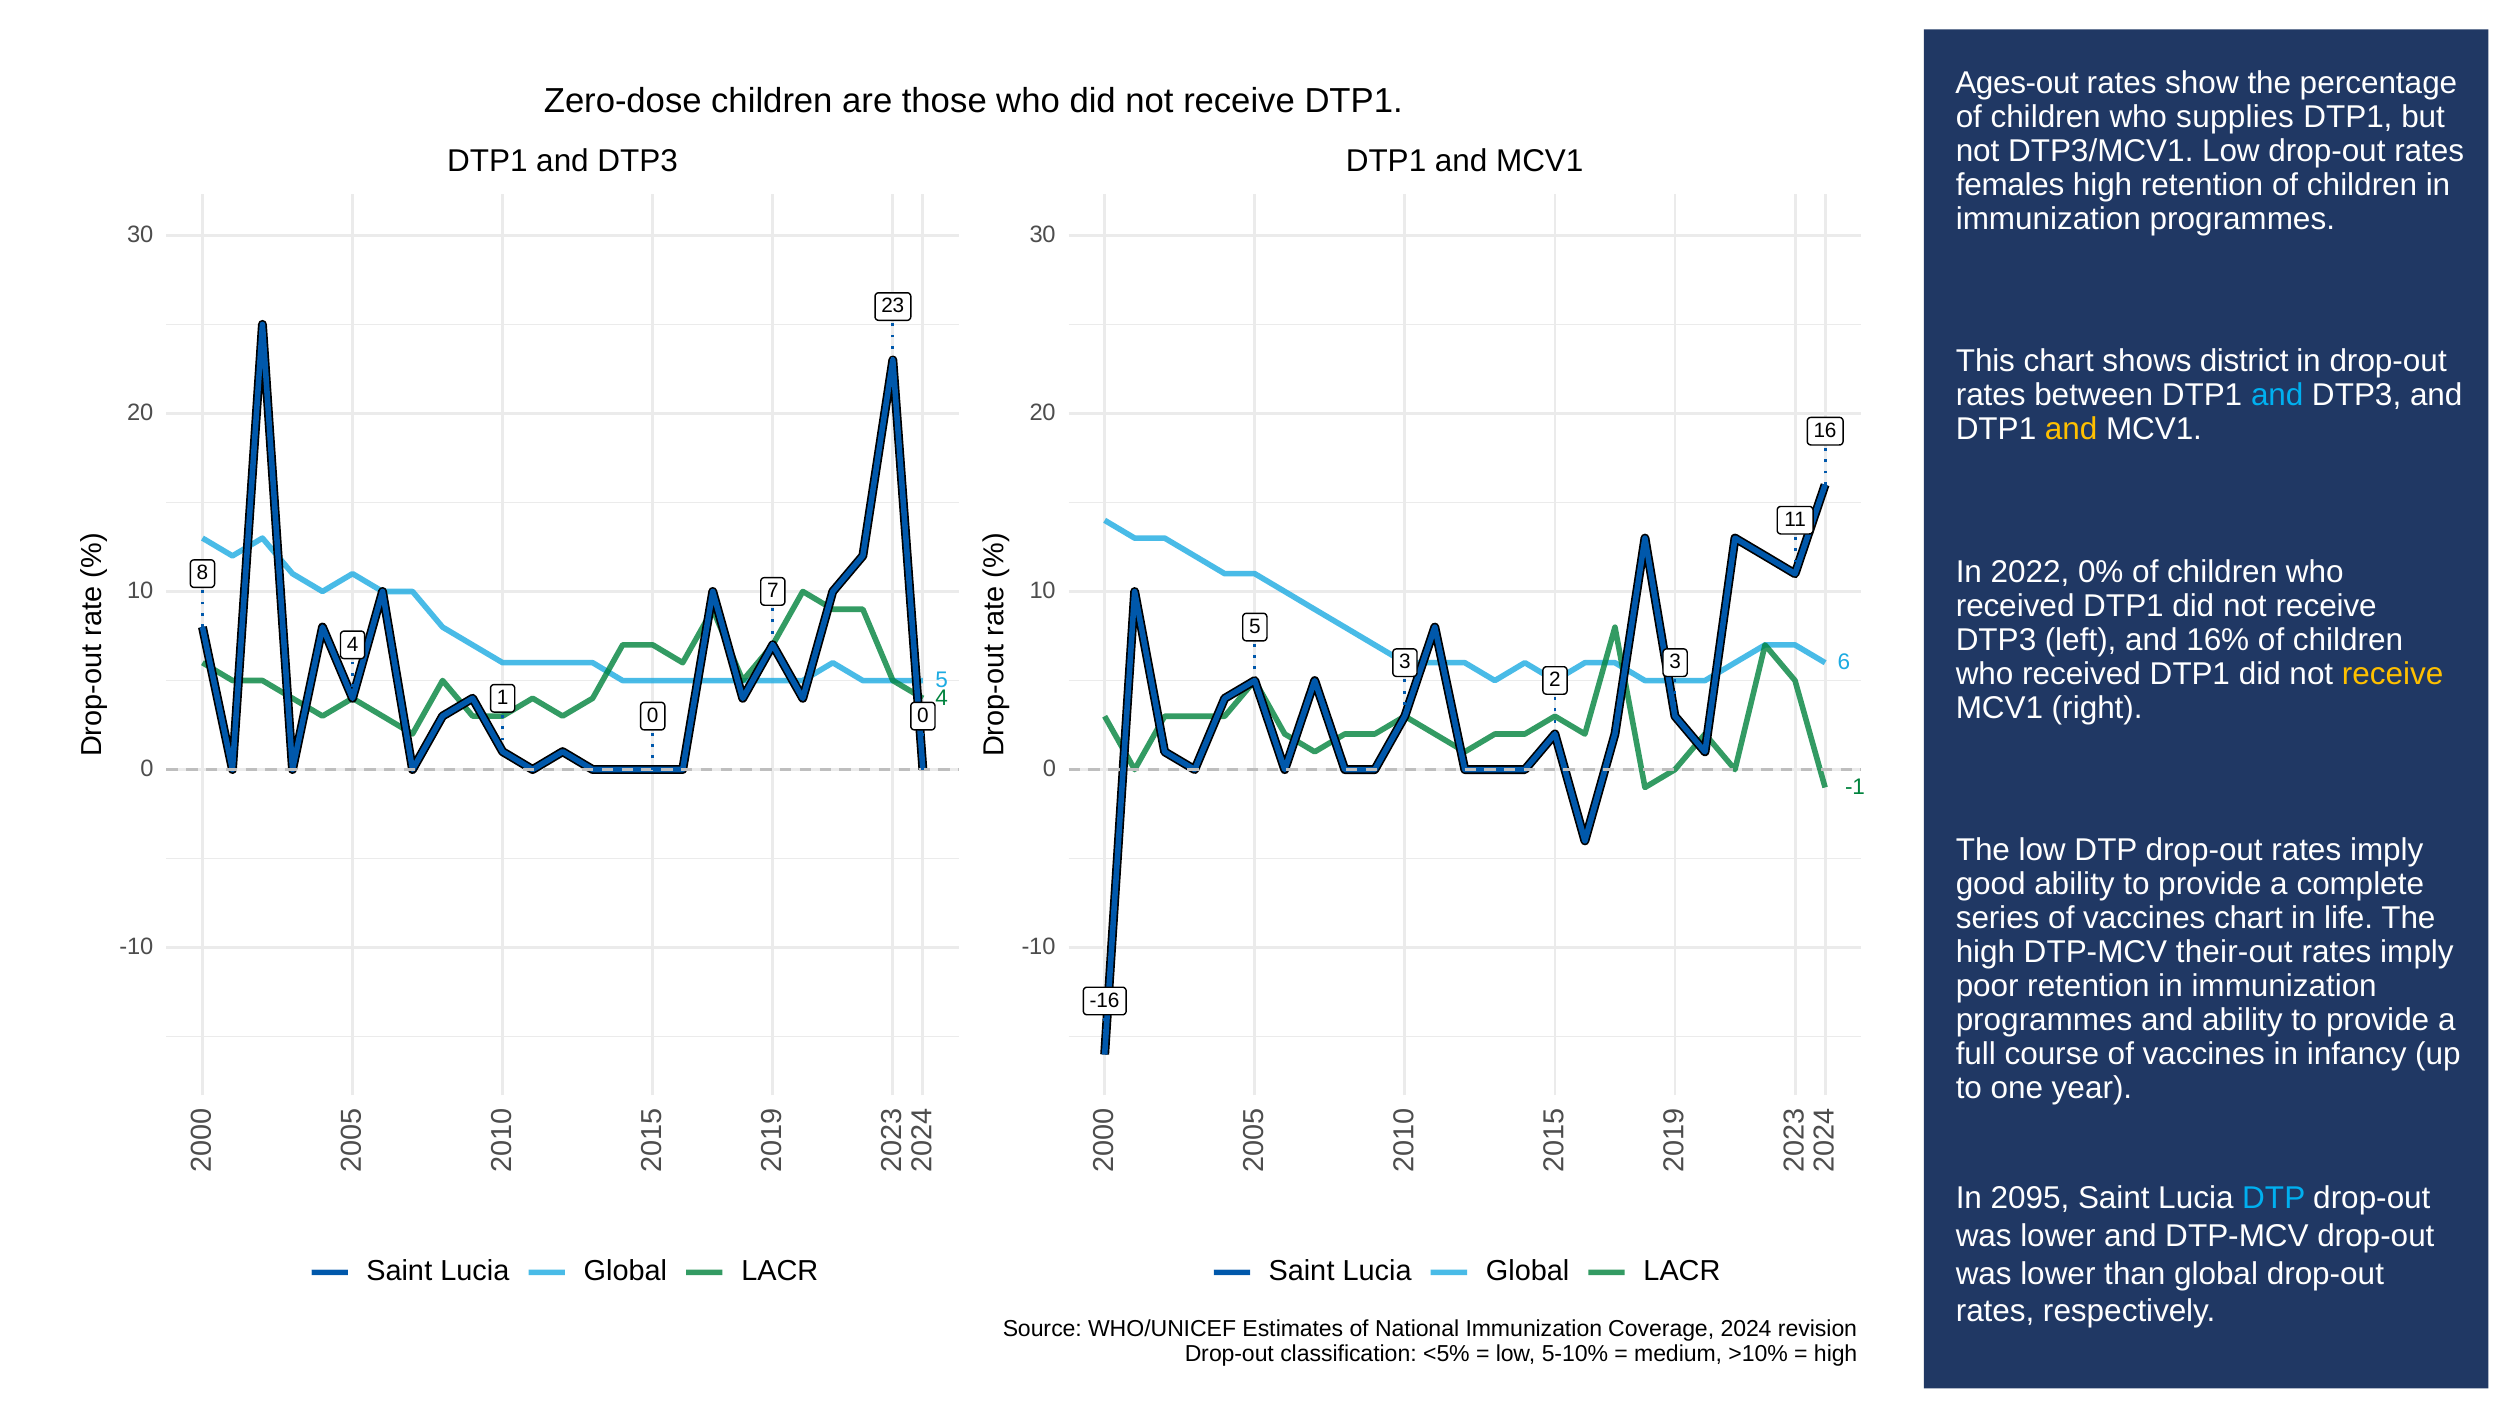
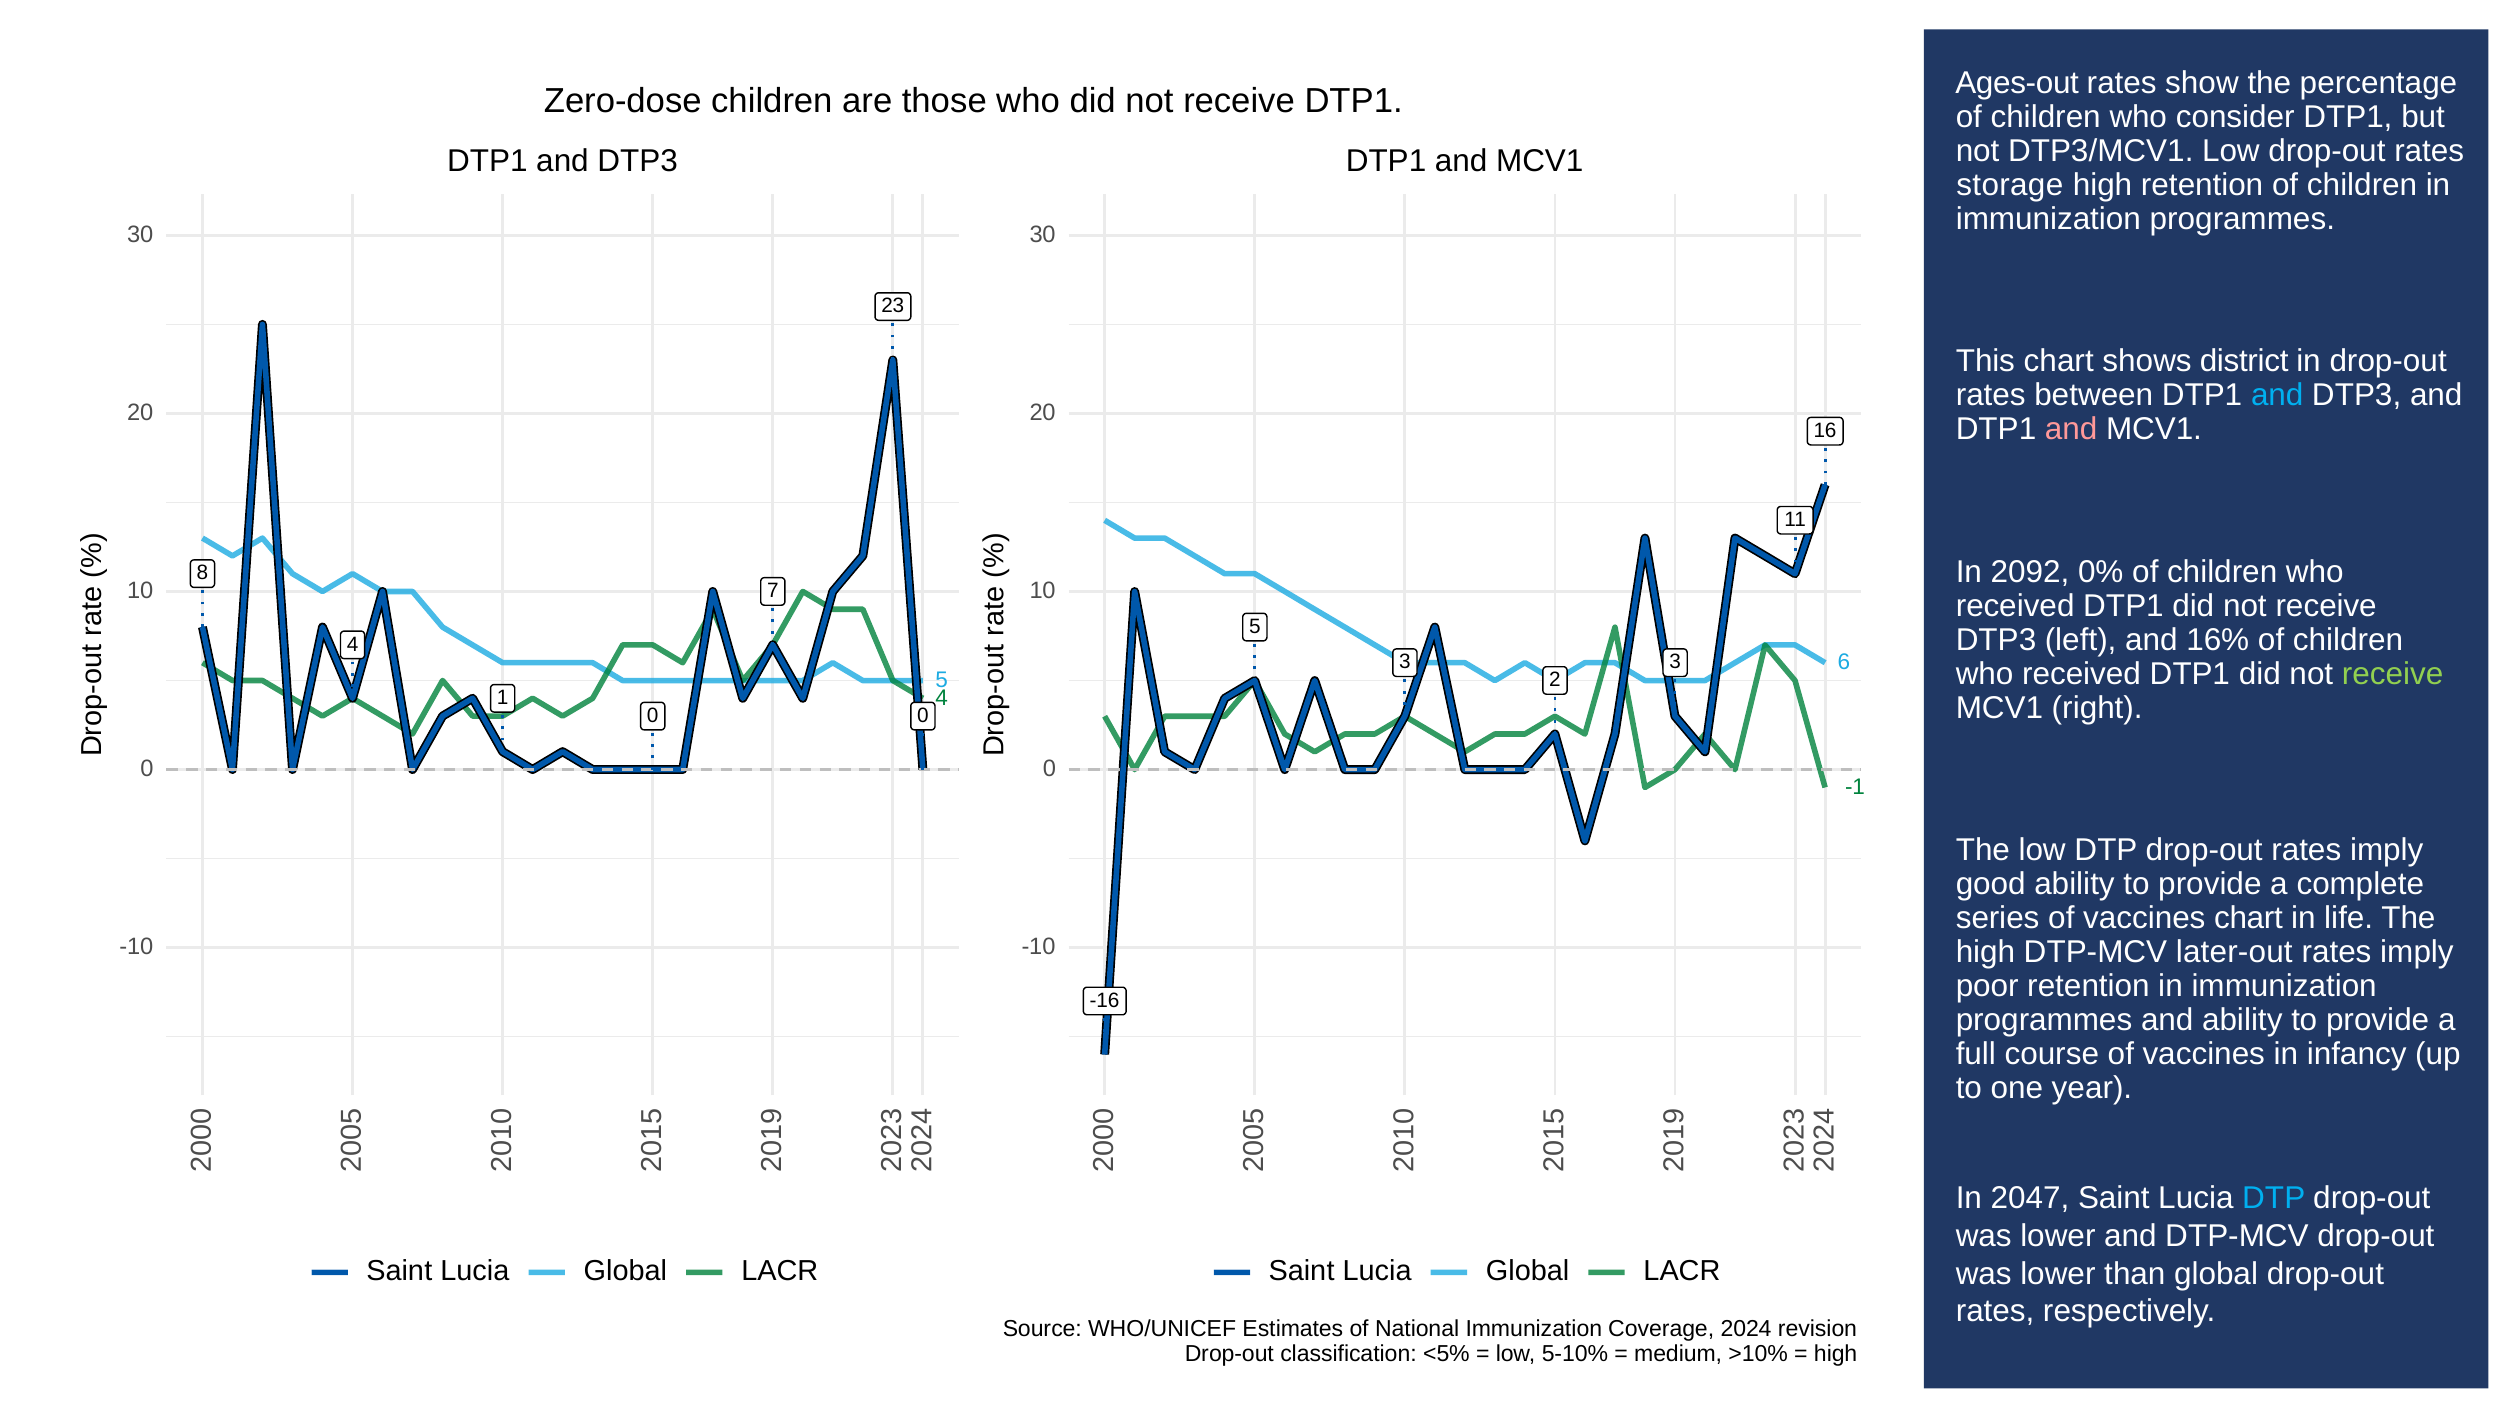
supplies: supplies -> consider (2235, 117)
females: females -> storage (2010, 185)
and colour: yellow -> pink (2071, 429)
2022: 2022 -> 2092 (2030, 572)
receive colour: yellow -> light green (2393, 674)
their-out: their-out -> later-out (2234, 952)
2095: 2095 -> 2047 (2030, 1198)
